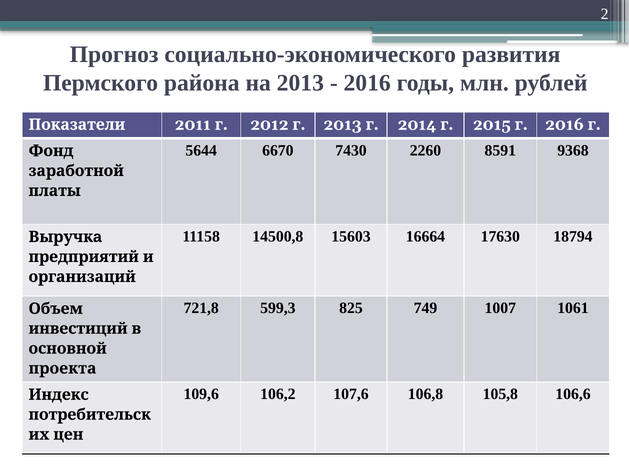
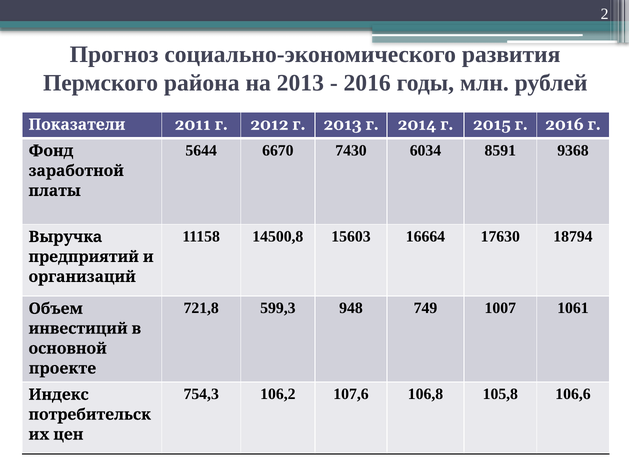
2260: 2260 -> 6034 (425, 150)
825: 825 -> 948 (351, 308)
проекта: проекта -> проекте (63, 368)
109,6: 109,6 -> 754,3 (201, 394)
